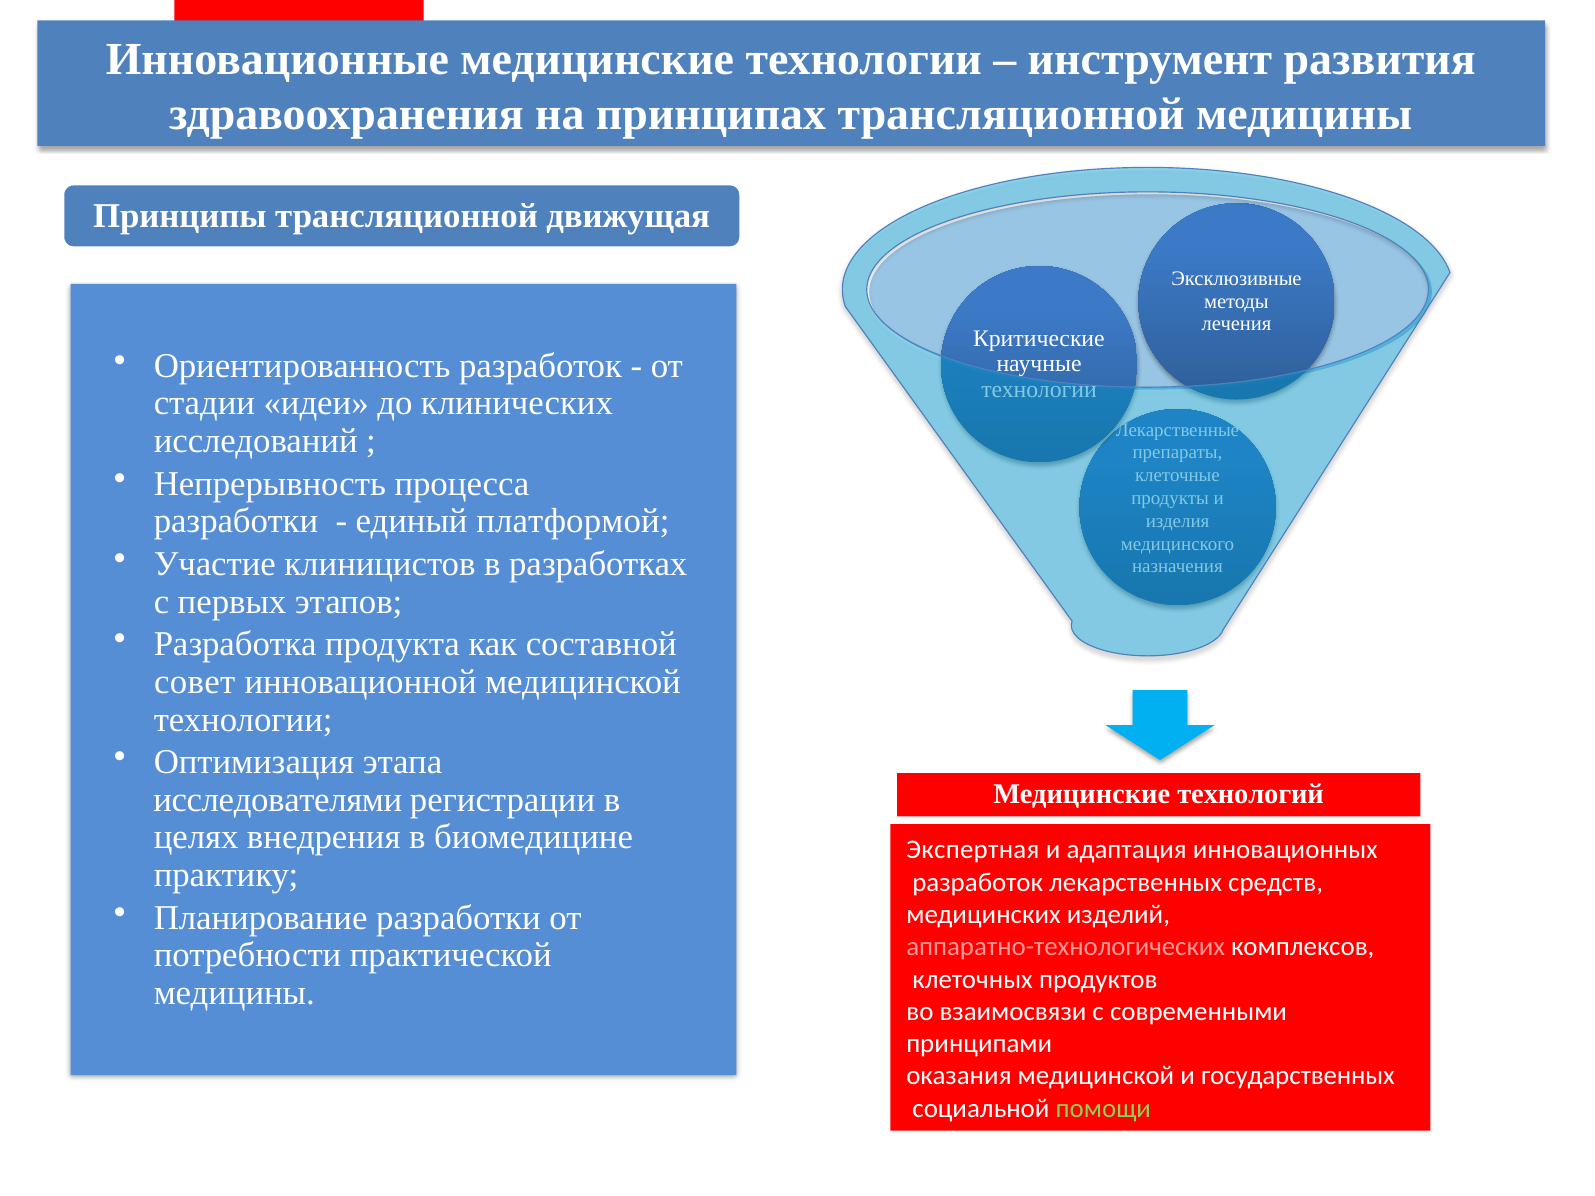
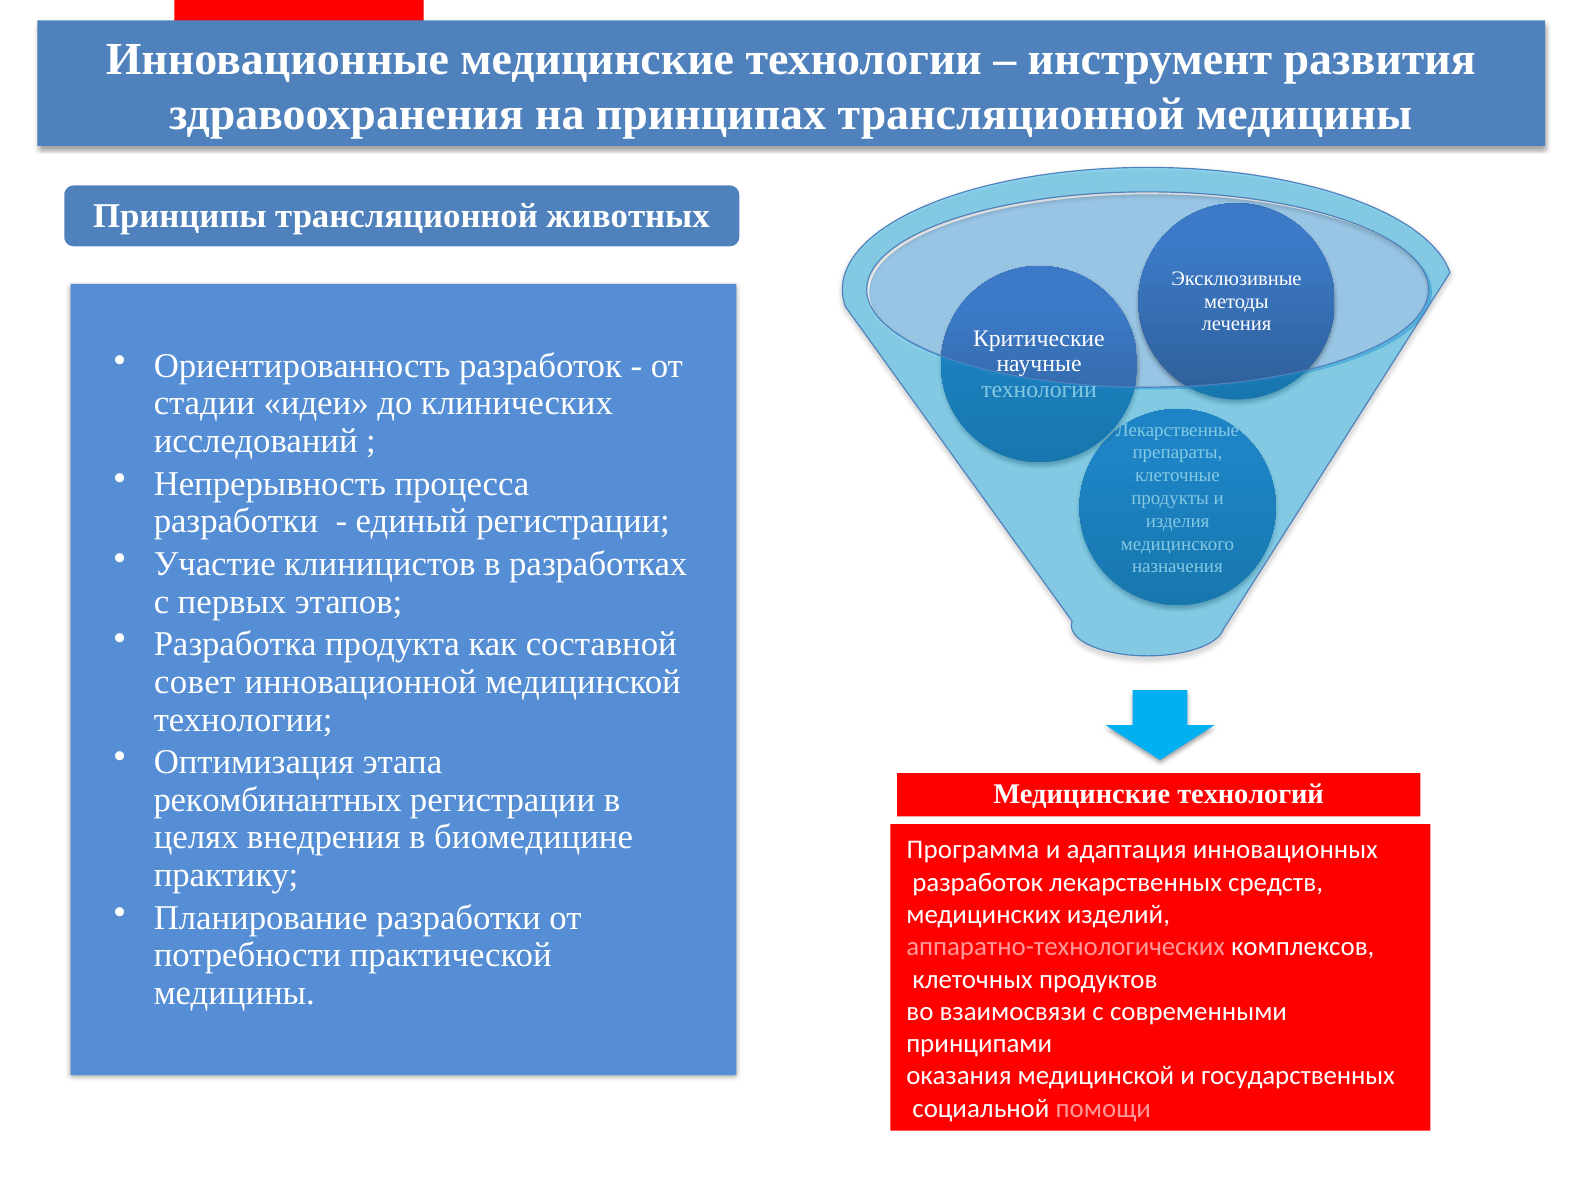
движущая: движущая -> животных (628, 216)
единый платформой: платформой -> регистрации (573, 521)
исследователями: исследователями -> рекомбинантных (278, 800)
Экспертная: Экспертная -> Программа (973, 850)
помощи colour: light green -> pink (1103, 1109)
